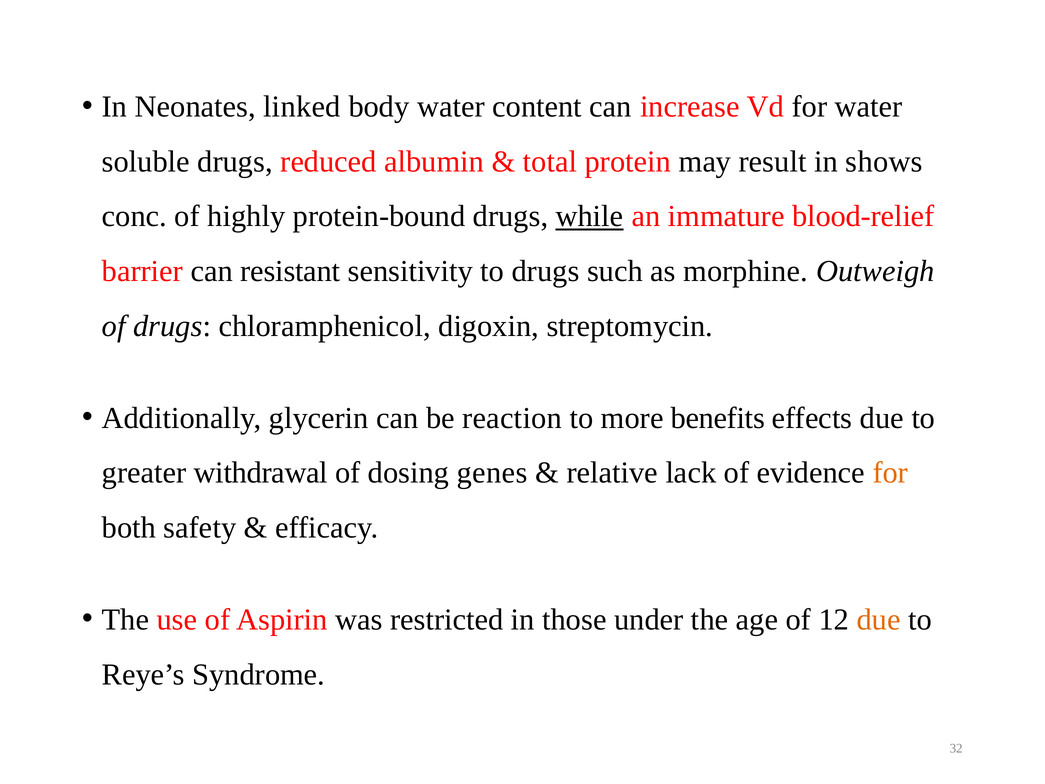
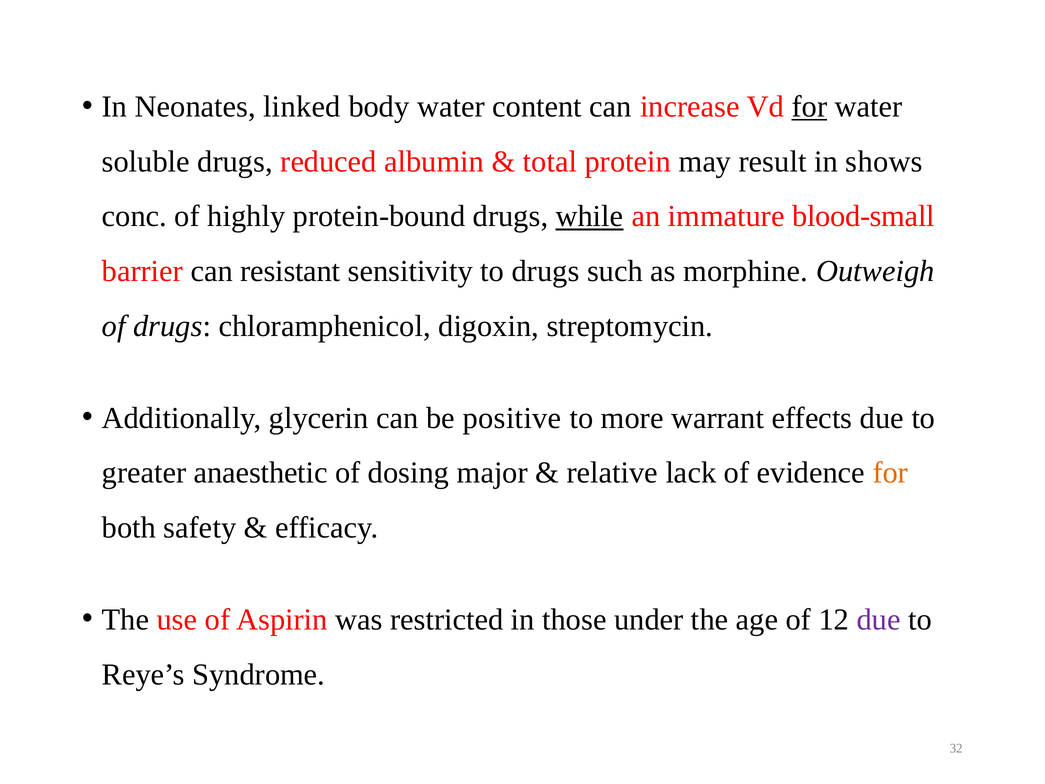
for underline: none -> present (809, 107)
blood-relief: blood-relief -> blood-small (863, 216)
reaction: reaction -> positive (512, 418)
benefits: benefits -> warrant (718, 418)
withdrawal: withdrawal -> anaesthetic (261, 473)
genes: genes -> major (492, 473)
due colour: orange -> purple (879, 619)
